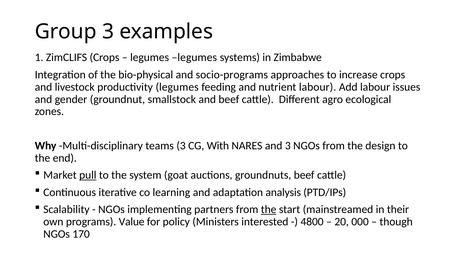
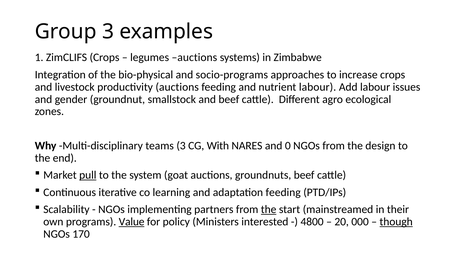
legumes legumes: legumes -> auctions (194, 57)
productivity legumes: legumes -> auctions (177, 87)
and 3: 3 -> 0 (288, 145)
adaptation analysis: analysis -> feeding (283, 192)
Value underline: none -> present (132, 221)
though underline: none -> present (396, 221)
